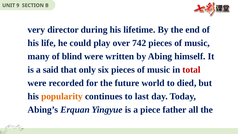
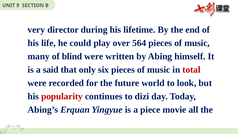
742: 742 -> 564 (139, 43)
died: died -> look (187, 83)
popularity colour: orange -> red (62, 96)
last: last -> dizi (142, 96)
father: father -> movie (174, 110)
